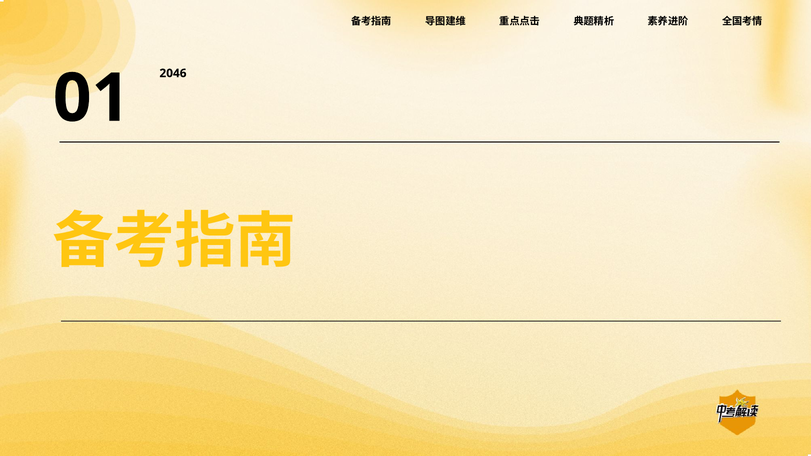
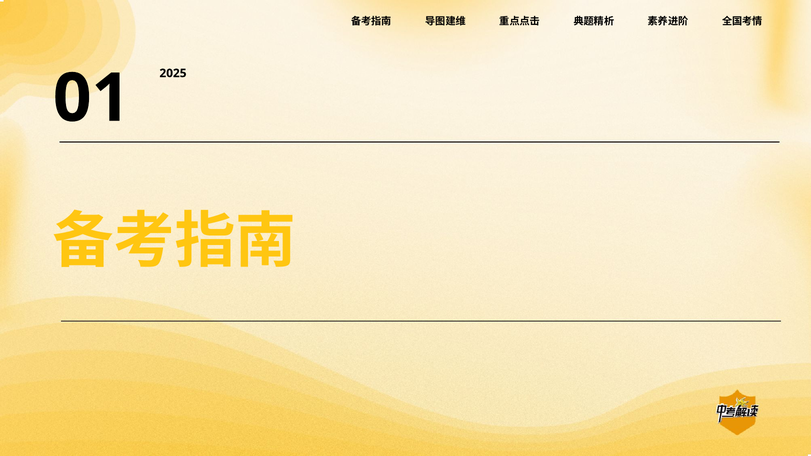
2046: 2046 -> 2025 (173, 73)
